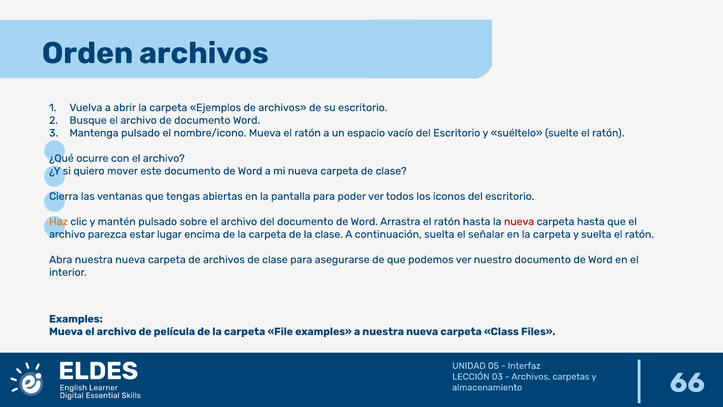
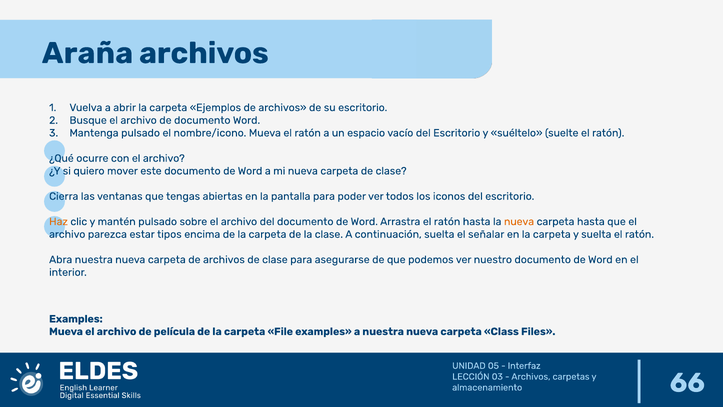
Orden: Orden -> Araña (87, 53)
nueva colour: red -> orange (519, 221)
lugar: lugar -> tipos (169, 234)
